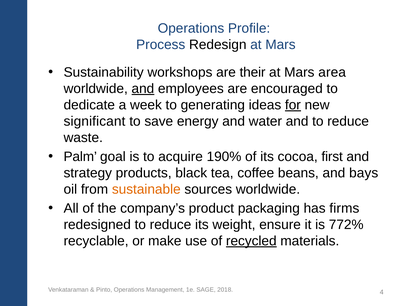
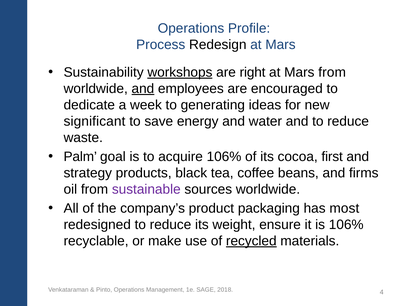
workshops underline: none -> present (180, 72)
their: their -> right (253, 72)
Mars area: area -> from (332, 72)
for underline: present -> none (293, 105)
acquire 190%: 190% -> 106% (224, 157)
bays: bays -> firms (364, 173)
sustainable colour: orange -> purple (146, 189)
firms: firms -> most (344, 208)
is 772%: 772% -> 106% (346, 225)
